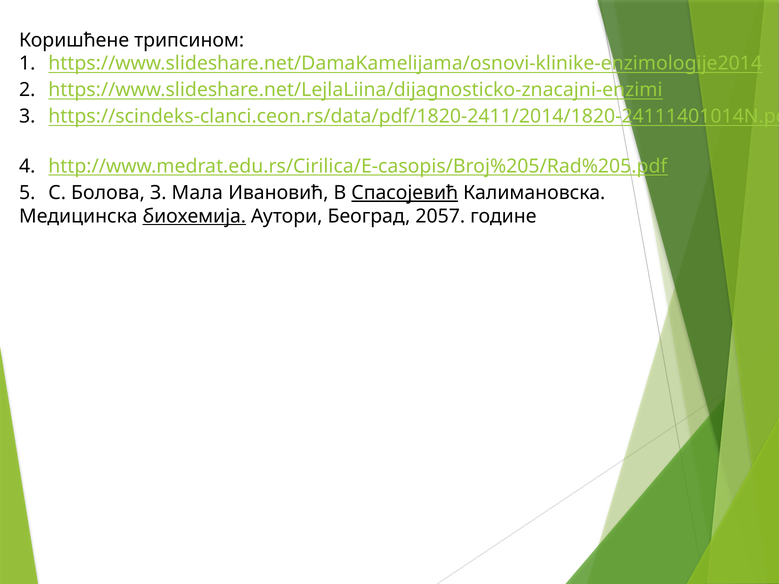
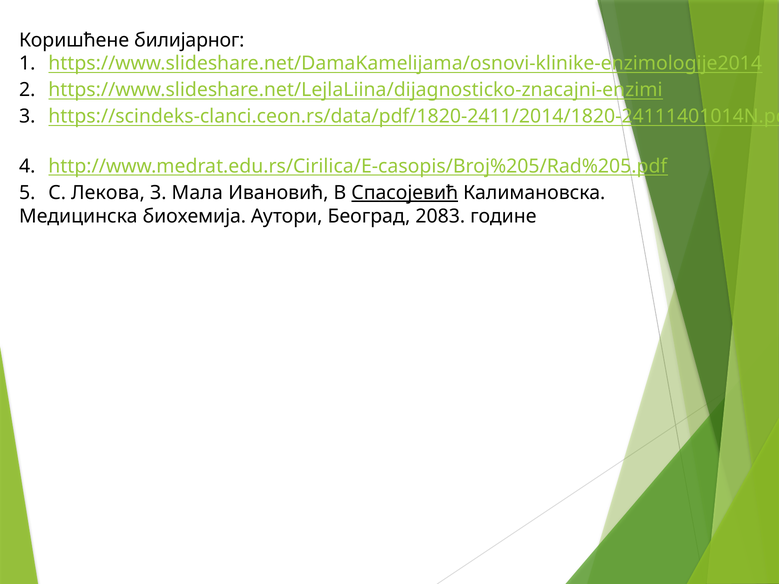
трипсином: трипсином -> билијарног (189, 40)
Болова: Болова -> Лекова (108, 193)
биохемија underline: present -> none (194, 216)
2057: 2057 -> 2083 (440, 216)
